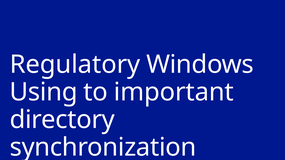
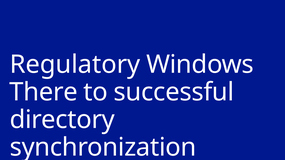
Using: Using -> There (44, 92)
important: important -> successful (174, 92)
